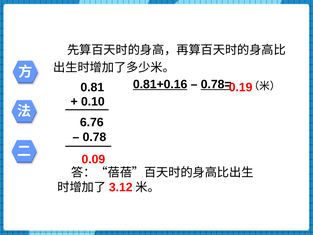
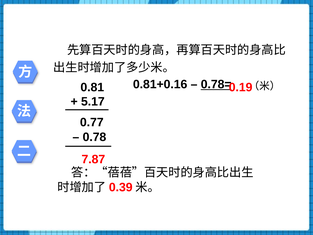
0.81+0.16 underline: present -> none (160, 84)
0.10: 0.10 -> 5.17 (93, 102)
6.76: 6.76 -> 0.77 (92, 122)
0.09: 0.09 -> 7.87 (93, 159)
3.12: 3.12 -> 0.39 (121, 187)
